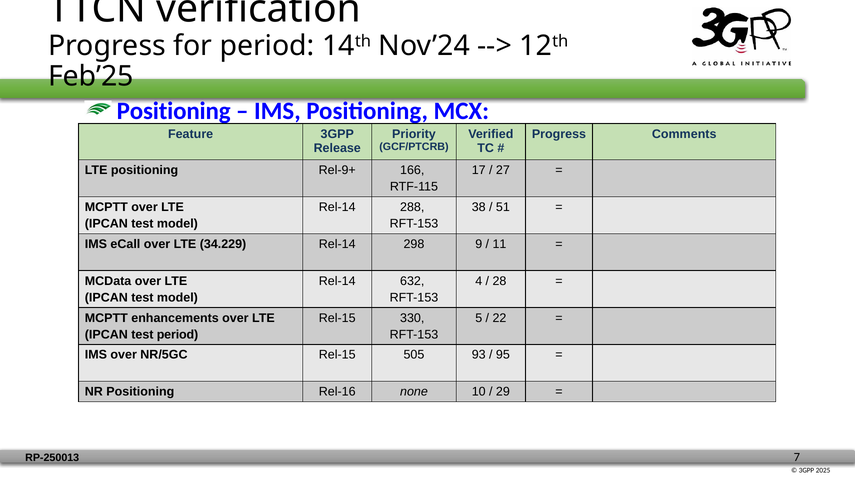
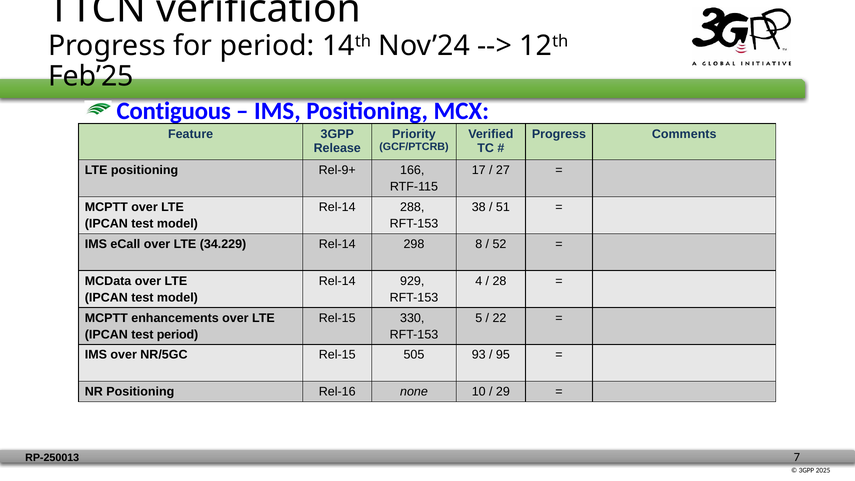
Positioning: Positioning -> Contiguous (174, 111)
9: 9 -> 8 (479, 244)
11: 11 -> 52 (499, 244)
632: 632 -> 929 (412, 281)
